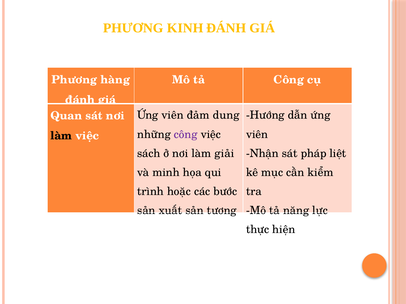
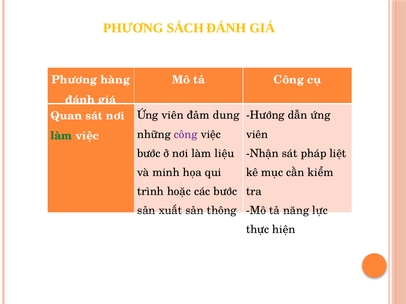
KINH: KINH -> SÁCH (185, 28)
làm colour: black -> green (61, 136)
sách: sách -> bước (149, 154)
giải: giải -> liệu (225, 154)
tương: tương -> thông (222, 211)
